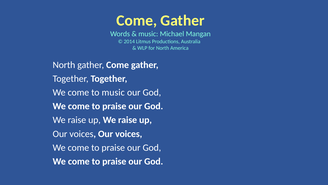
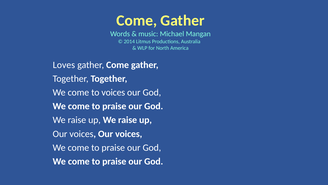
North: North -> Loves (64, 65)
to music: music -> voices (113, 92)
